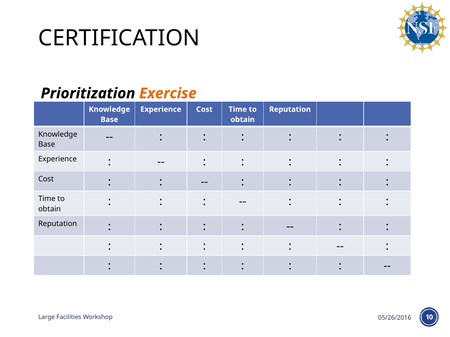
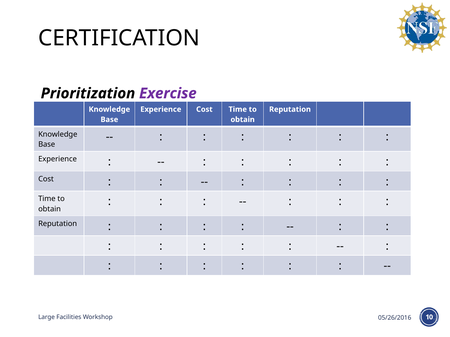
Exercise colour: orange -> purple (168, 94)
